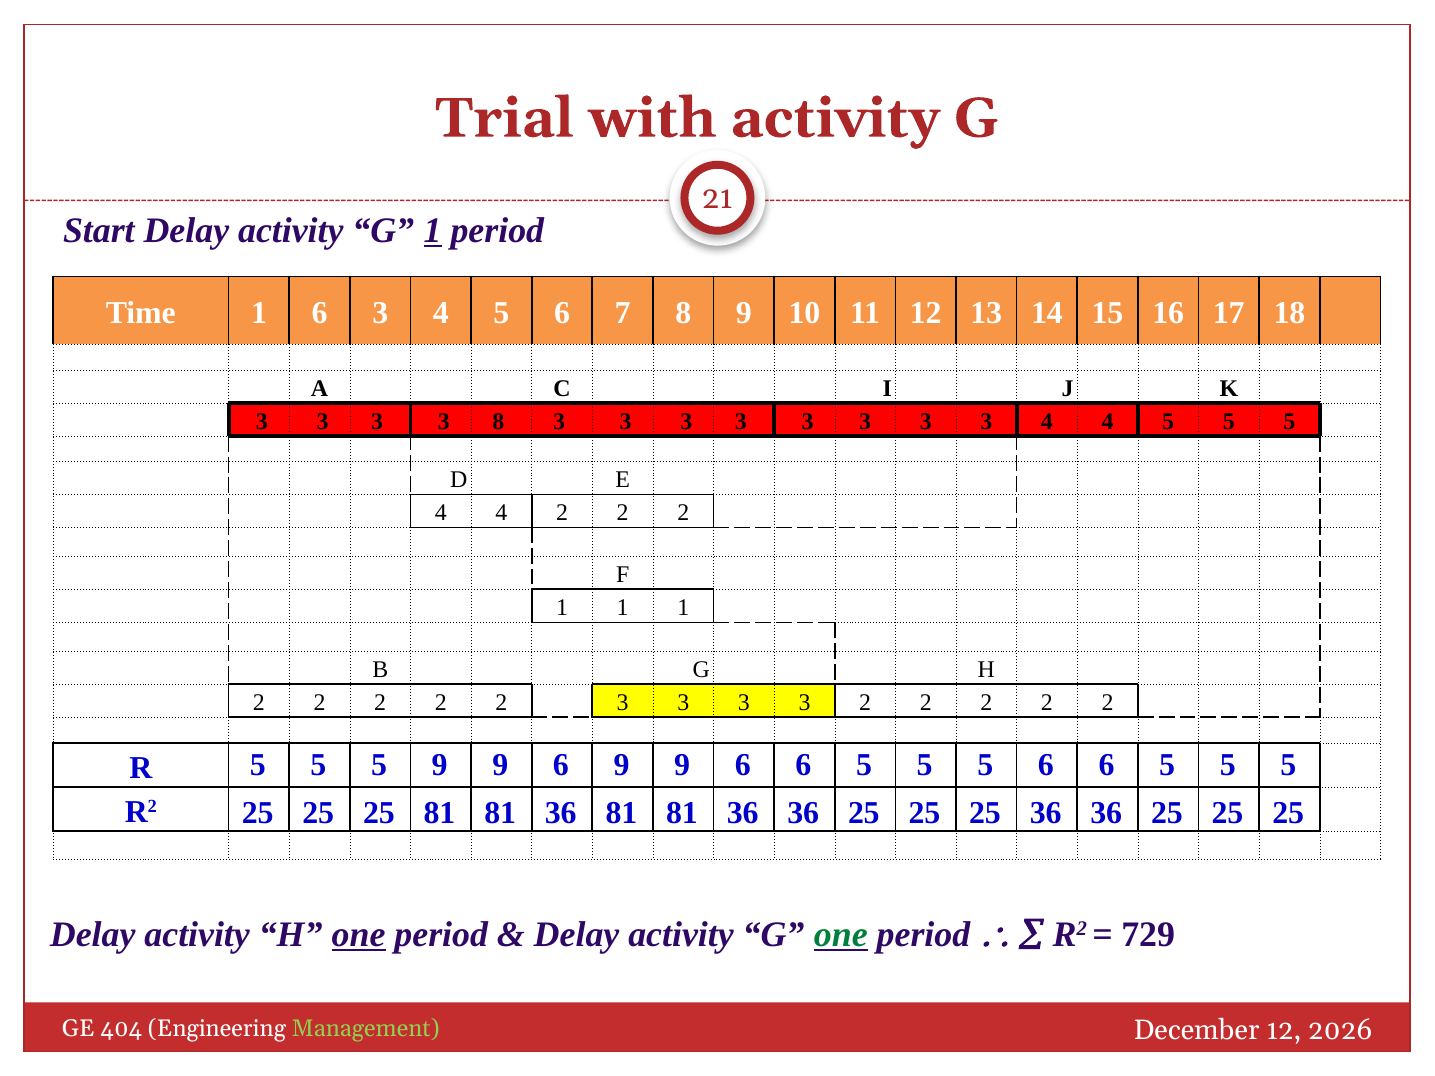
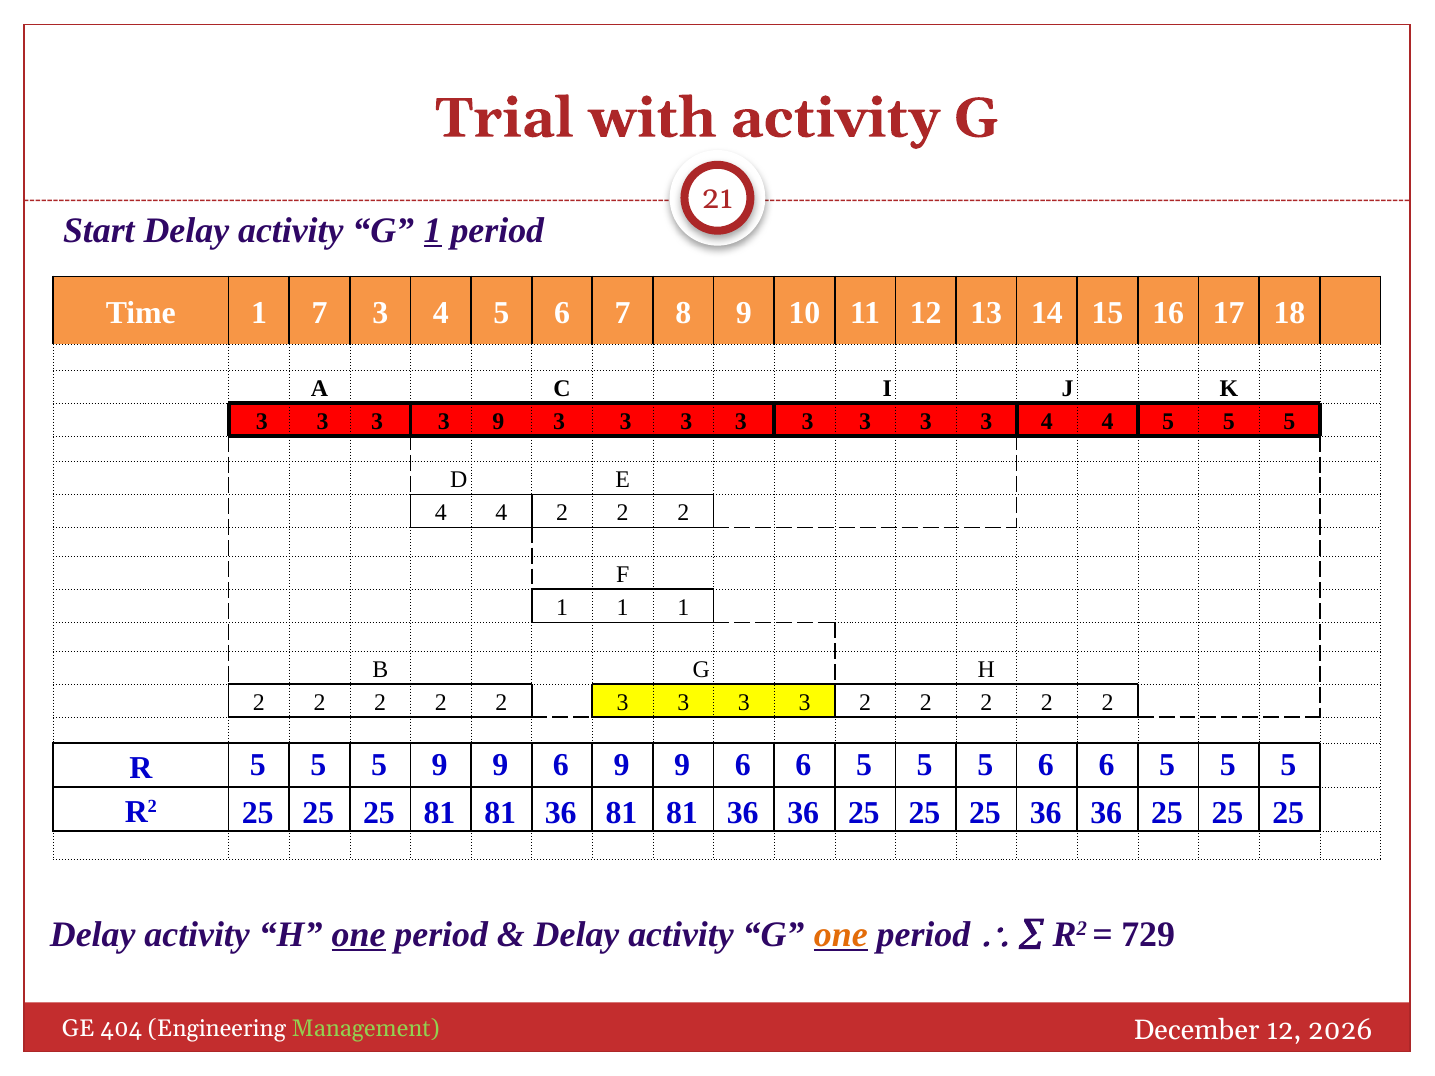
1 6: 6 -> 7 (320, 313)
3 8: 8 -> 9 (498, 422)
one colour: green -> orange (841, 935)
